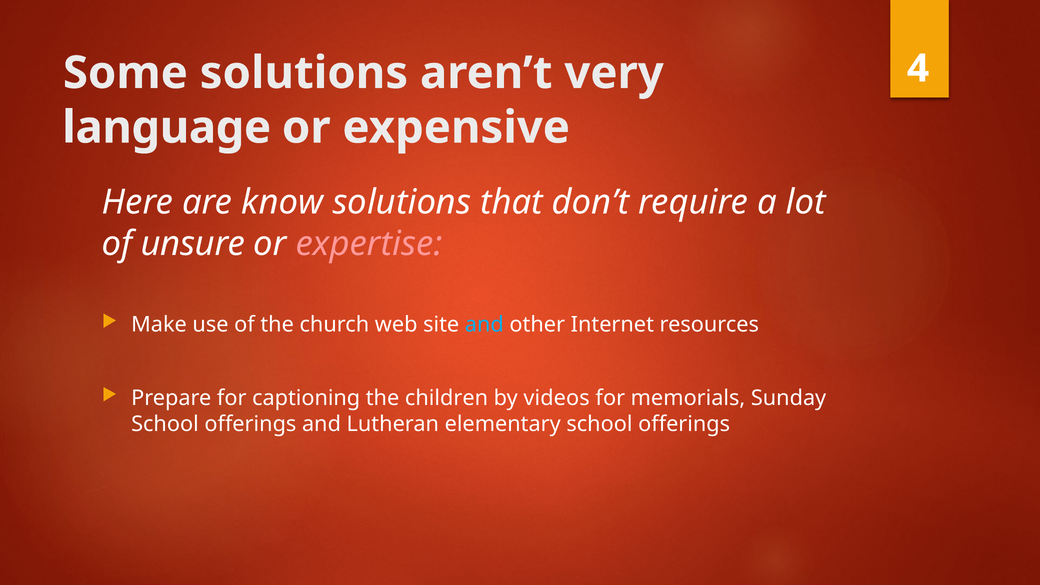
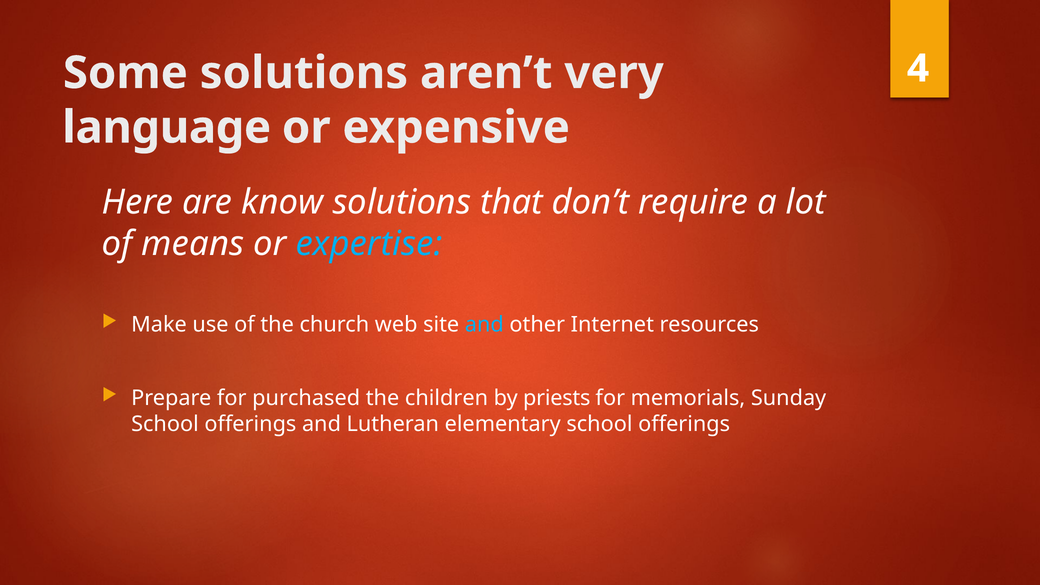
unsure: unsure -> means (193, 244)
expertise colour: pink -> light blue (369, 244)
captioning: captioning -> purchased (306, 398)
videos: videos -> priests (557, 398)
